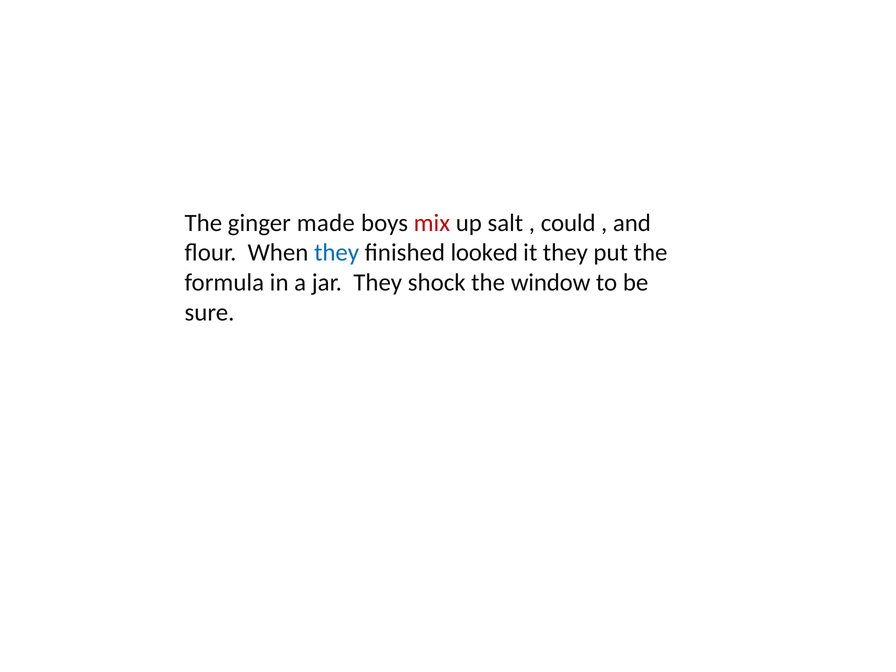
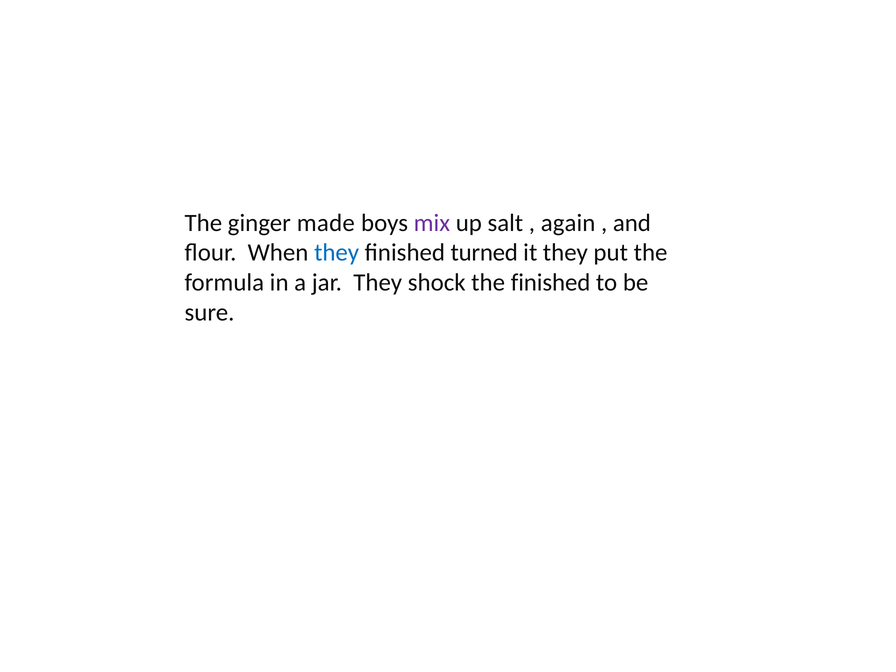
mix colour: red -> purple (432, 223)
could: could -> again (568, 223)
looked: looked -> turned (484, 253)
the window: window -> finished (551, 283)
